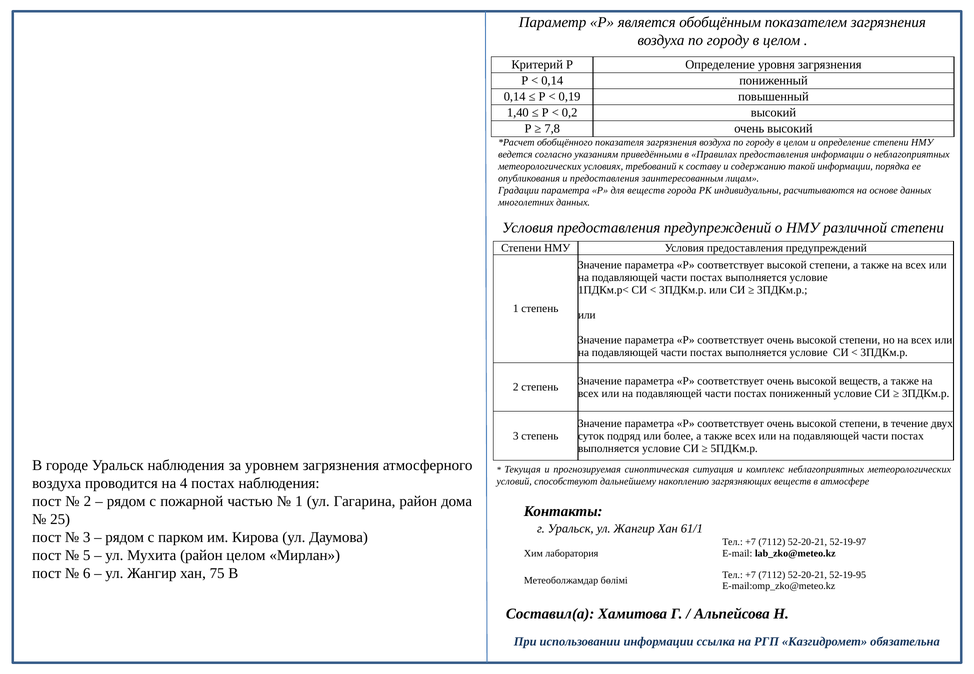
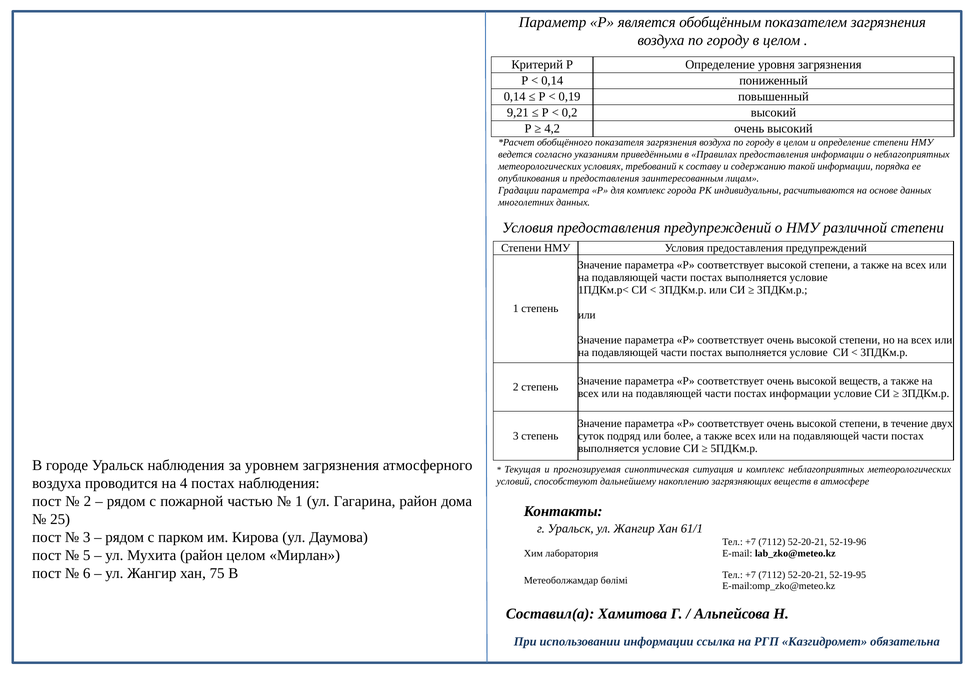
1,40: 1,40 -> 9,21 (518, 113)
7,8: 7,8 -> 4,2 (552, 129)
для веществ: веществ -> комплекс (646, 191)
постах пониженный: пониженный -> информации (800, 394)
52-19-97: 52-19-97 -> 52-19-96 (848, 542)
